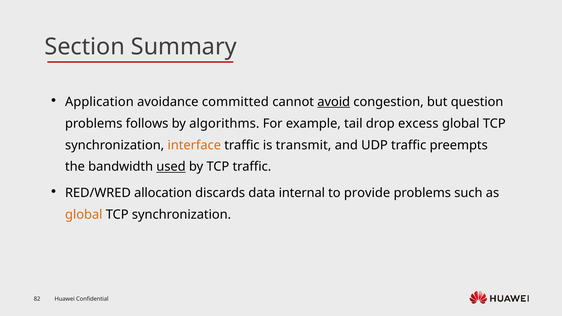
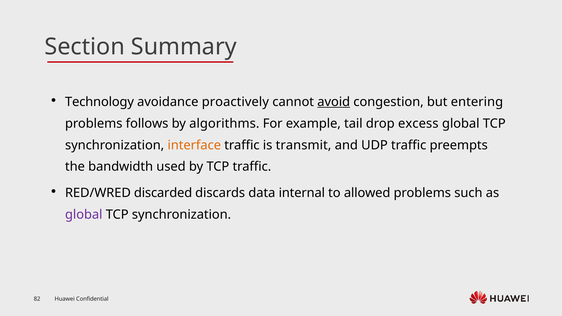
Application: Application -> Technology (99, 102)
committed: committed -> proactively (235, 102)
question: question -> entering (477, 102)
used underline: present -> none (171, 167)
allocation: allocation -> discarded (163, 193)
provide: provide -> allowed (367, 193)
global colour: orange -> purple (84, 215)
